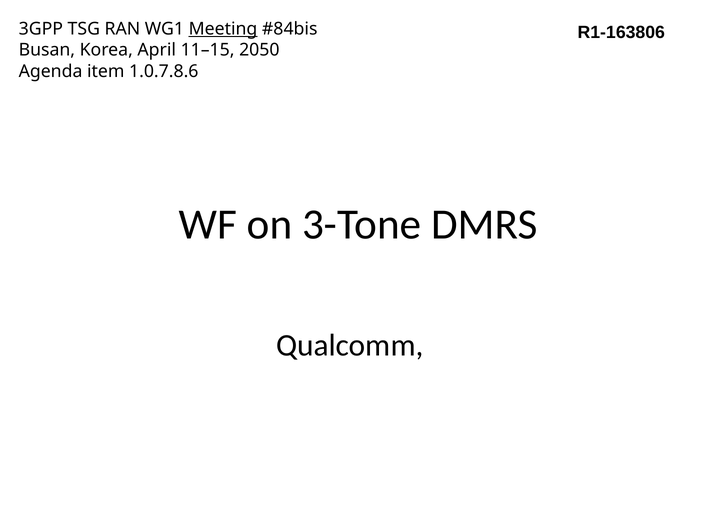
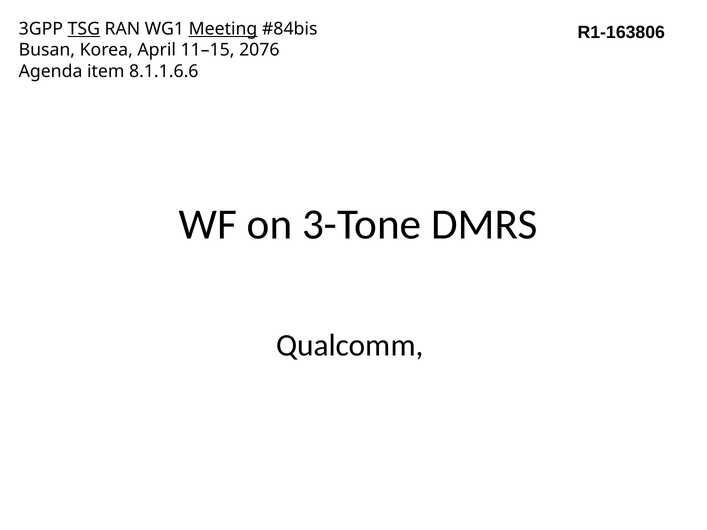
TSG underline: none -> present (84, 29)
2050: 2050 -> 2076 (259, 50)
1.0.7.8.6: 1.0.7.8.6 -> 8.1.1.6.6 (164, 71)
